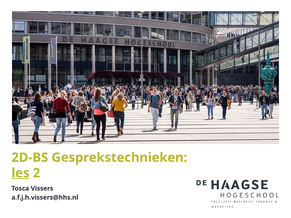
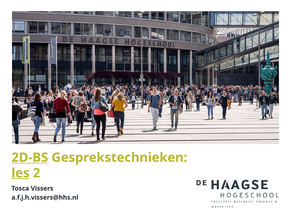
2D-BS underline: none -> present (30, 158)
